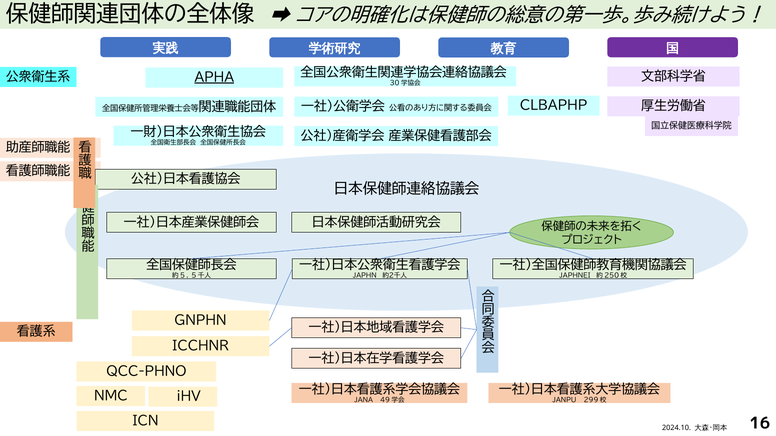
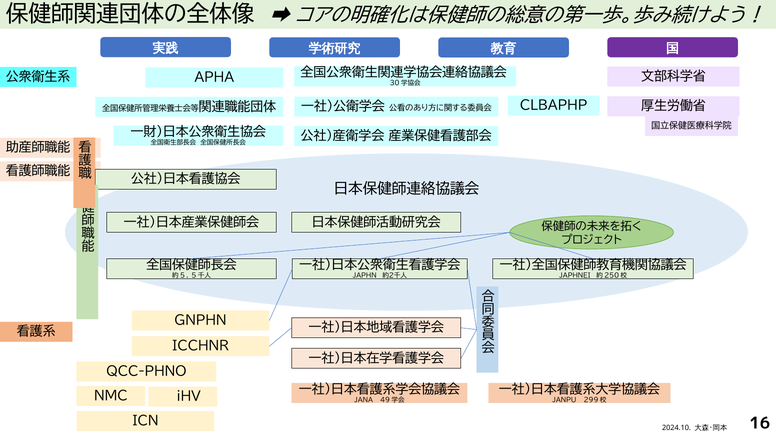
APHA underline: present -> none (214, 78)
